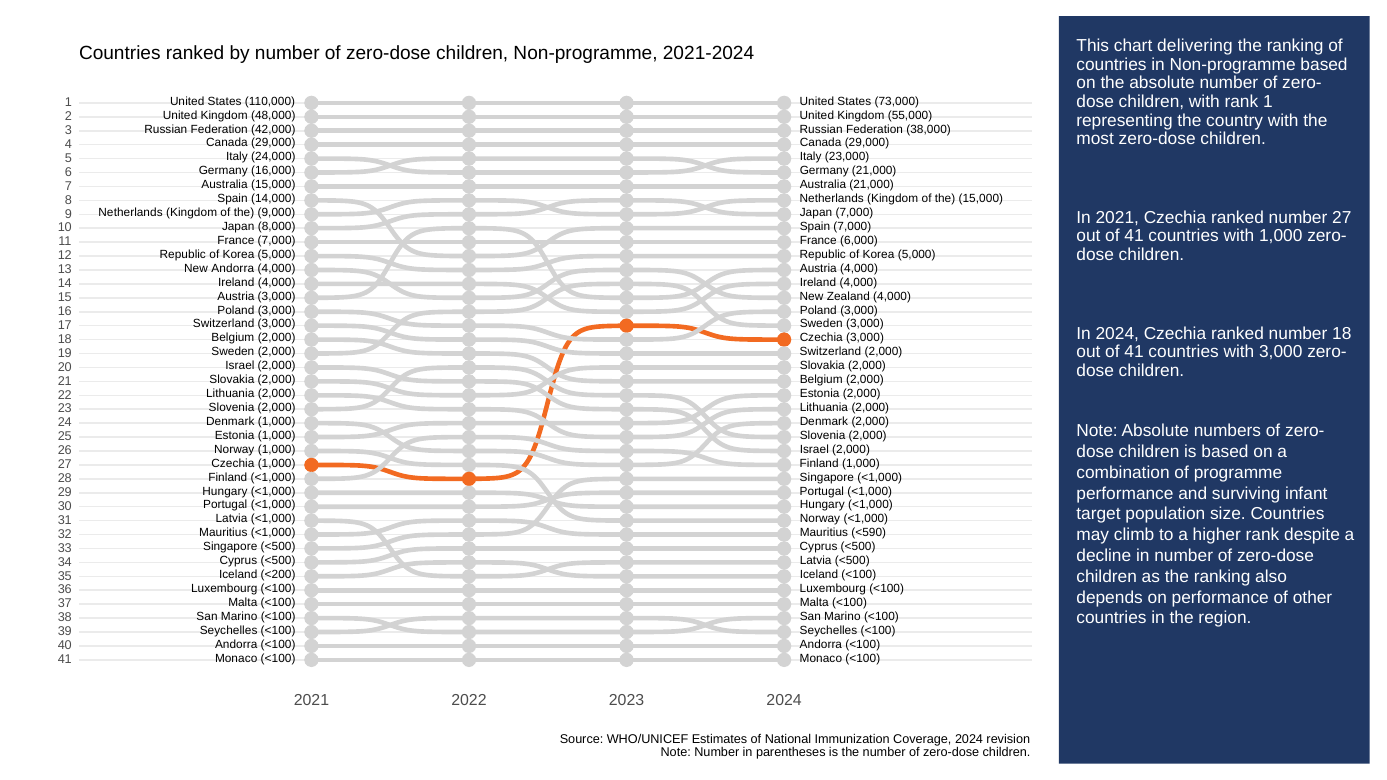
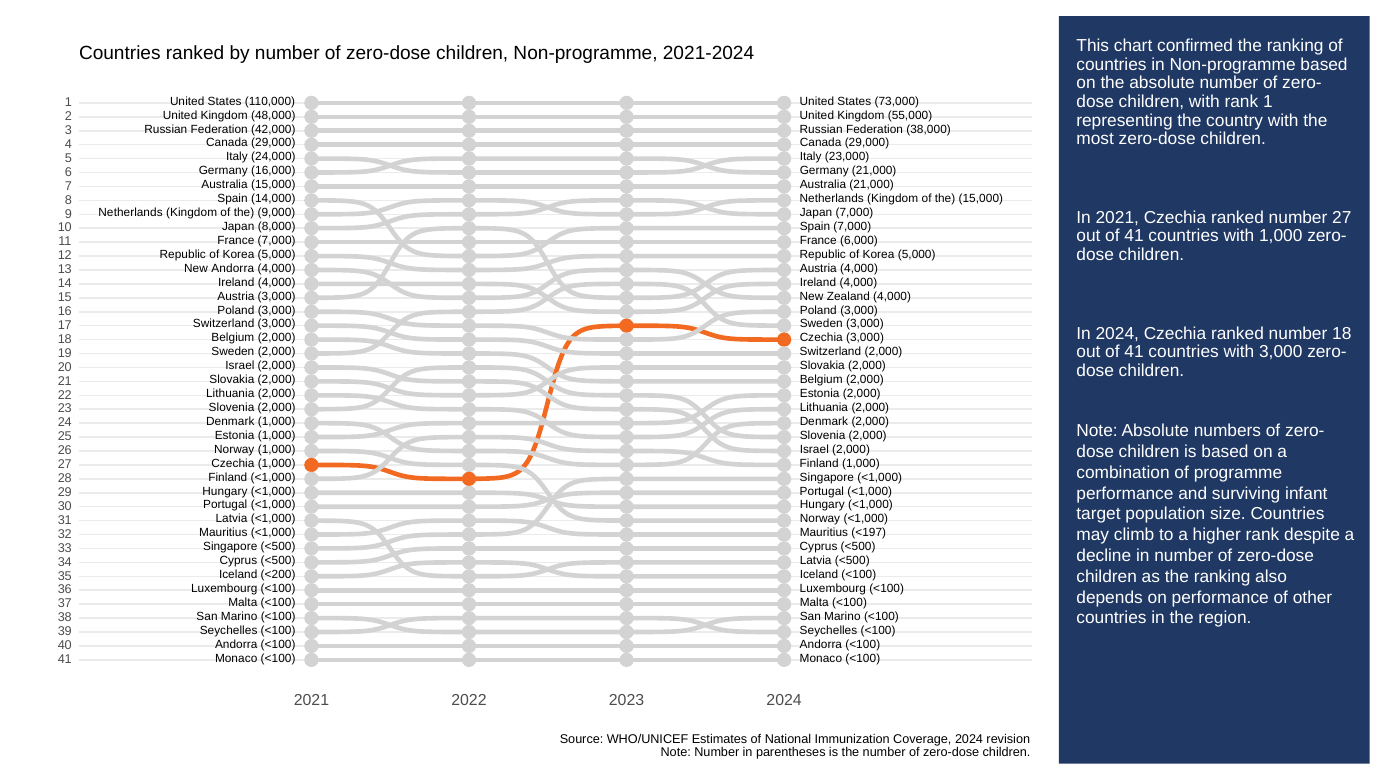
delivering: delivering -> confirmed (1195, 46)
<590: <590 -> <197 (869, 533)
